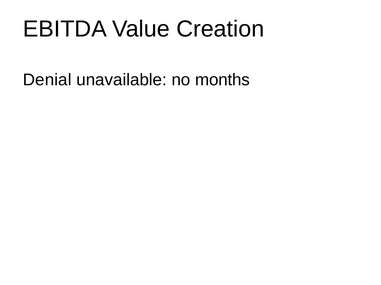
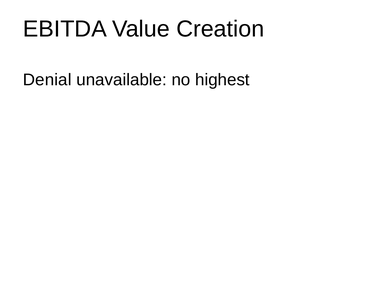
months: months -> highest (222, 80)
